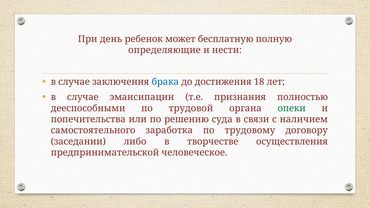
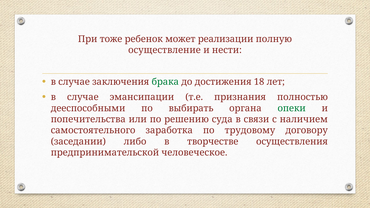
день: день -> тоже (111, 39)
бесплатную: бесплатную -> реализации (226, 39)
определяющие: определяющие -> осуществление (164, 50)
брака colour: blue -> green (165, 82)
трудовой: трудовой -> выбирать (191, 108)
